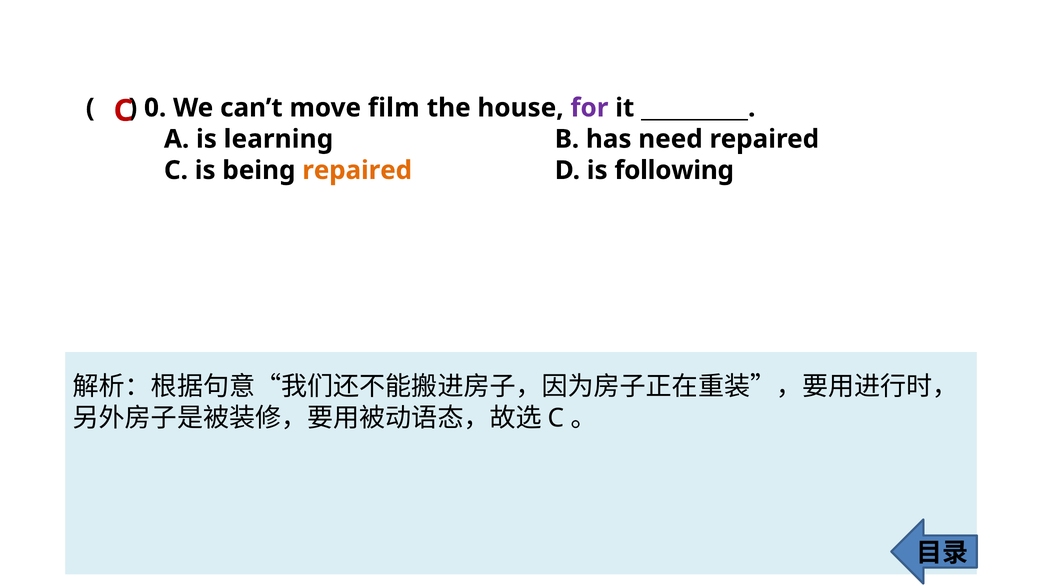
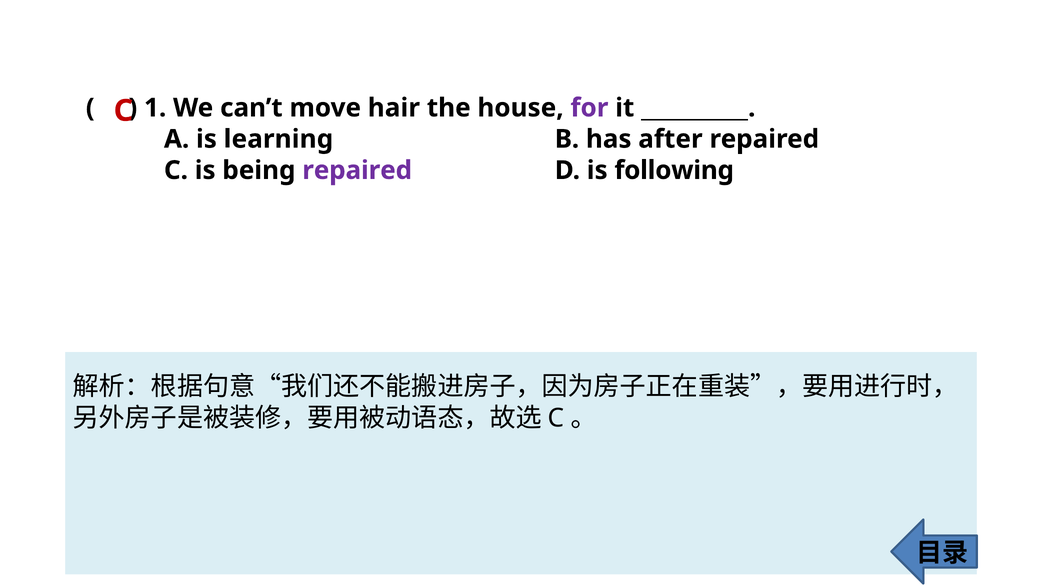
0: 0 -> 1 (155, 108)
film: film -> hair (394, 108)
need: need -> after (670, 139)
repaired colour: orange -> purple (357, 170)
